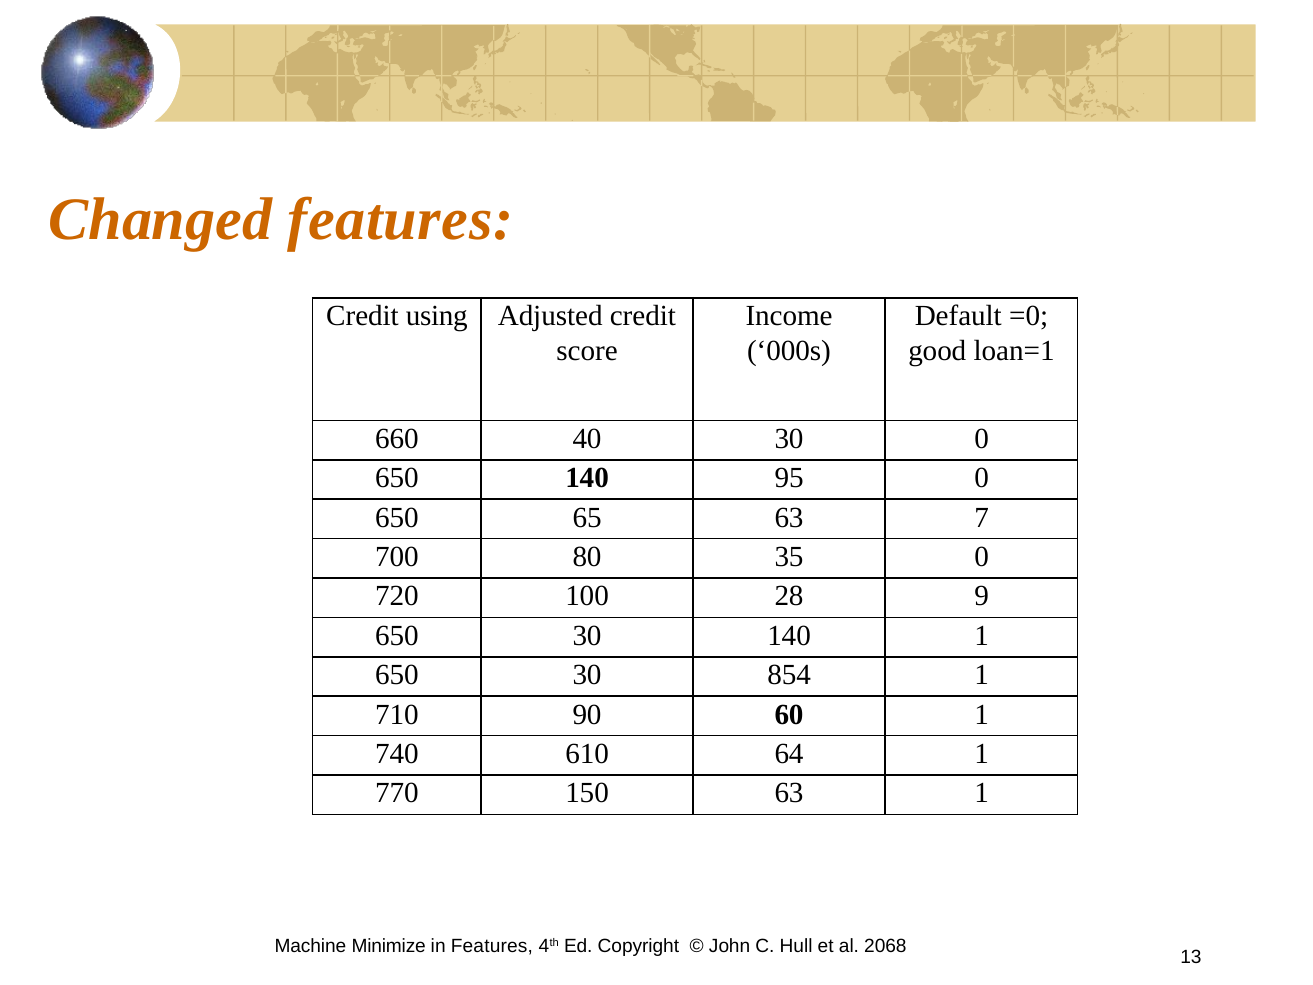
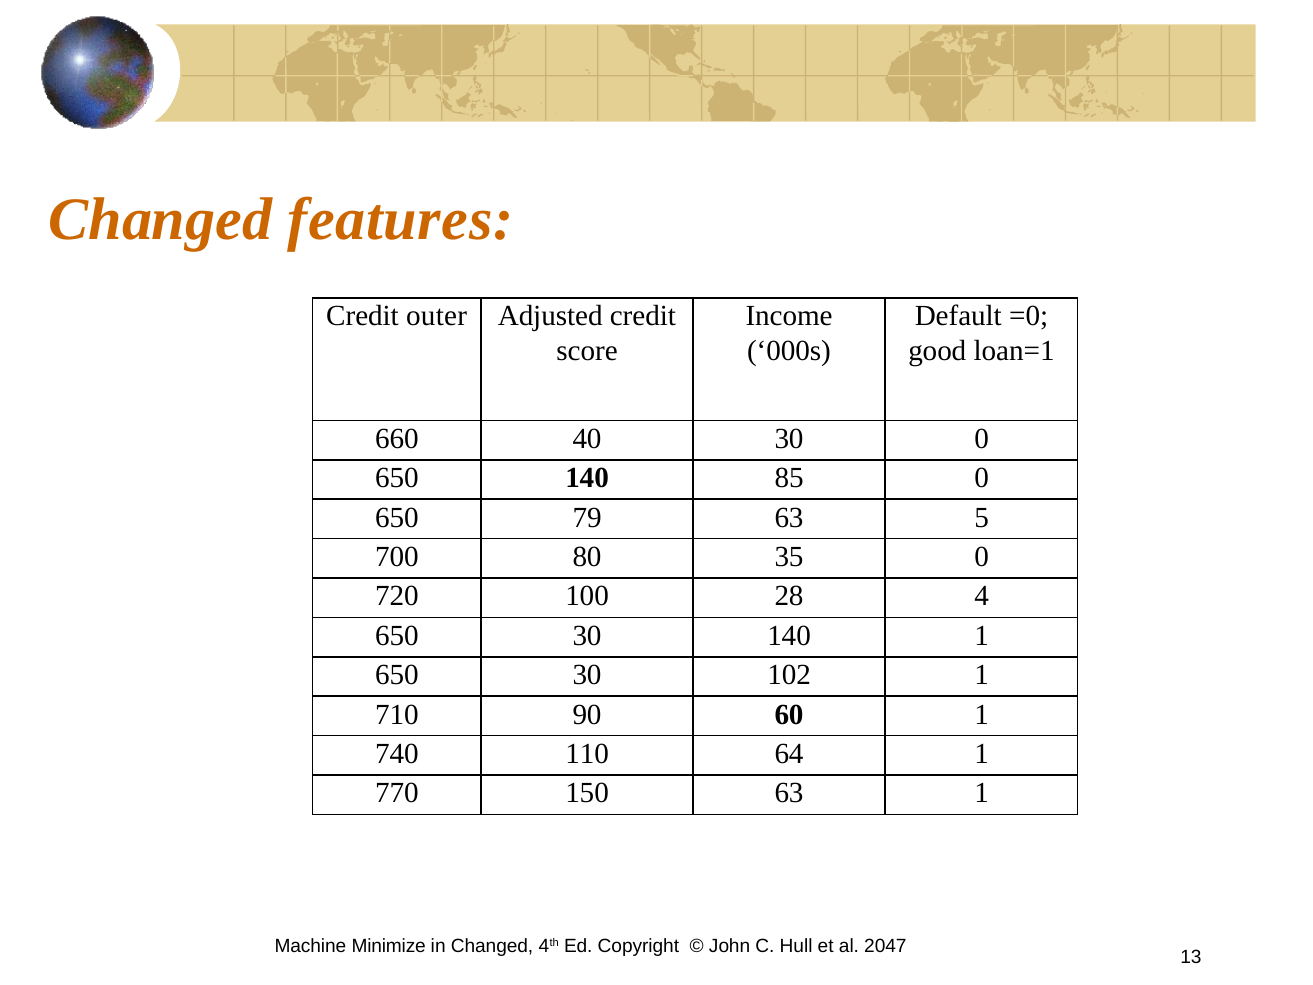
using: using -> outer (437, 316)
95: 95 -> 85 (789, 478)
65: 65 -> 79 (587, 517)
7: 7 -> 5 (982, 517)
9: 9 -> 4 (982, 596)
854: 854 -> 102 (789, 675)
610: 610 -> 110 (587, 754)
in Features: Features -> Changed (492, 946)
2068: 2068 -> 2047 (885, 946)
